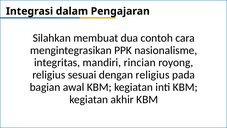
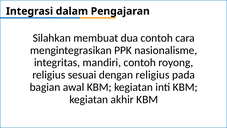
mandiri rincian: rincian -> contoh (140, 62)
